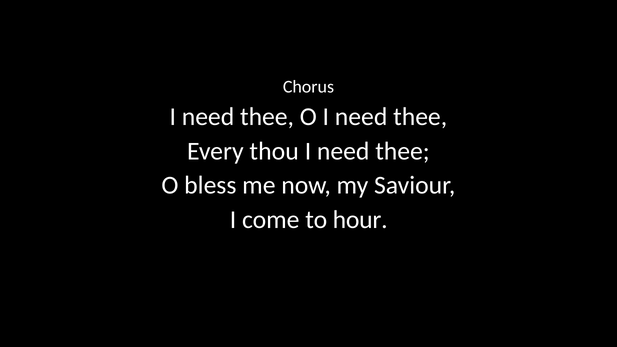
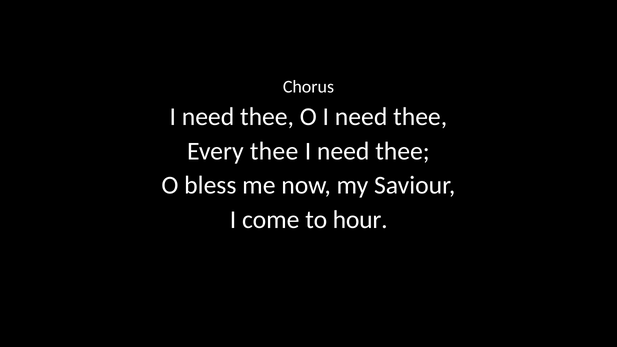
Every thou: thou -> thee (274, 151)
